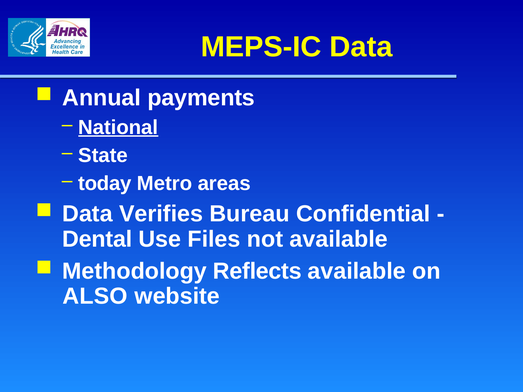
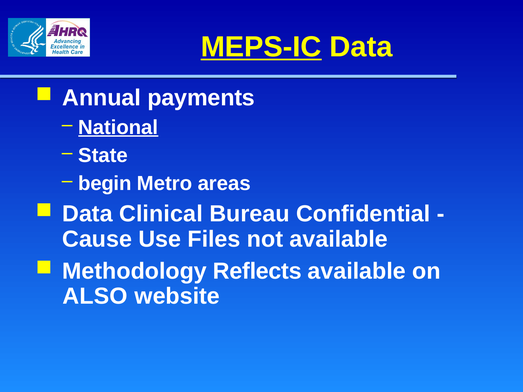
MEPS-IC underline: none -> present (261, 47)
today: today -> begin (105, 184)
Verifies: Verifies -> Clinical (161, 214)
Dental: Dental -> Cause (97, 239)
